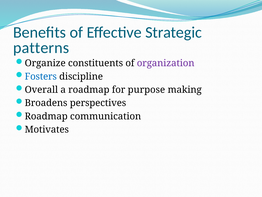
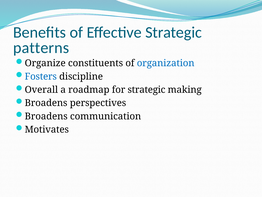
organization colour: purple -> blue (166, 63)
for purpose: purpose -> strategic (147, 90)
Roadmap: Roadmap -> Broadens (46, 116)
